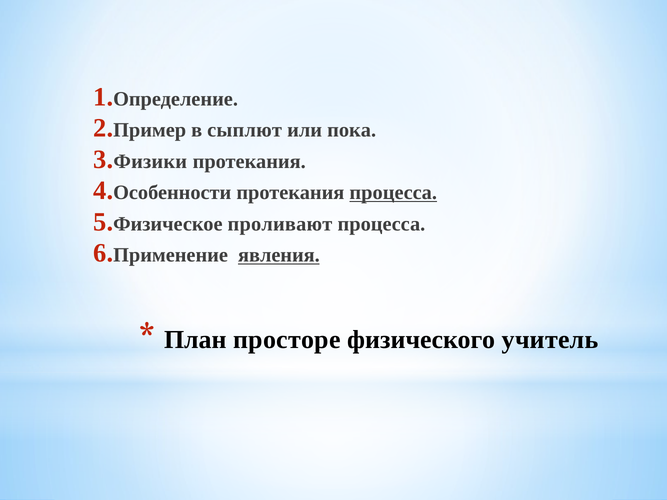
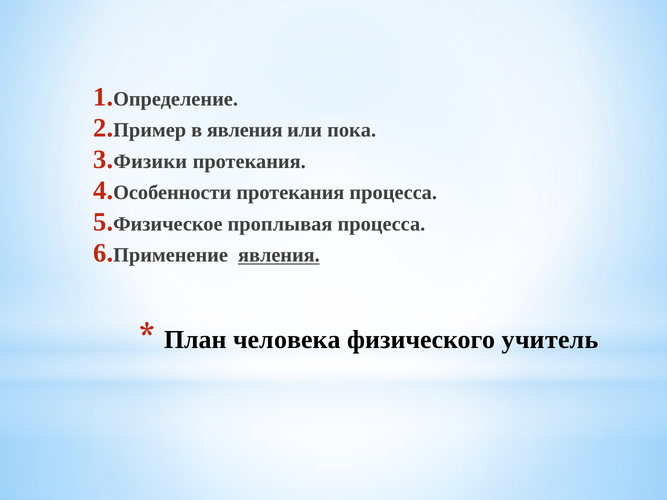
в сыплют: сыплют -> явления (245, 130)
процесса underline: present -> none (393, 193)
проливают: проливают -> проплывая (280, 224)
просторе: просторе -> человека (287, 340)
